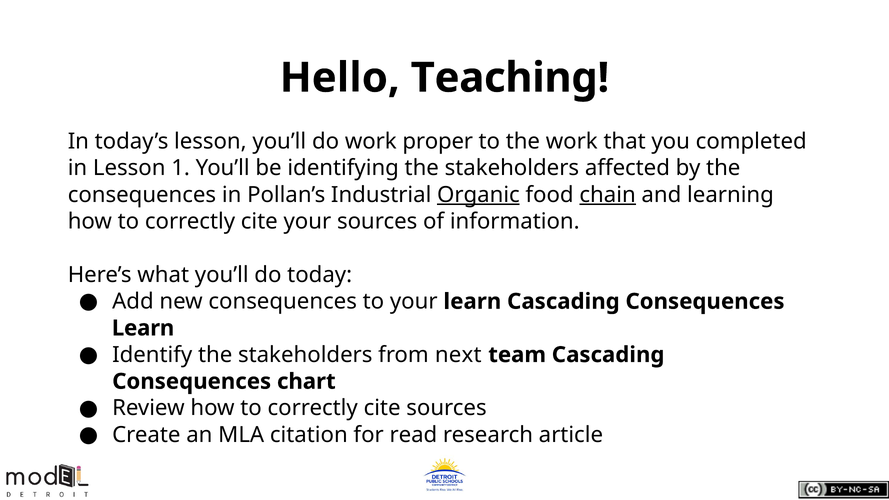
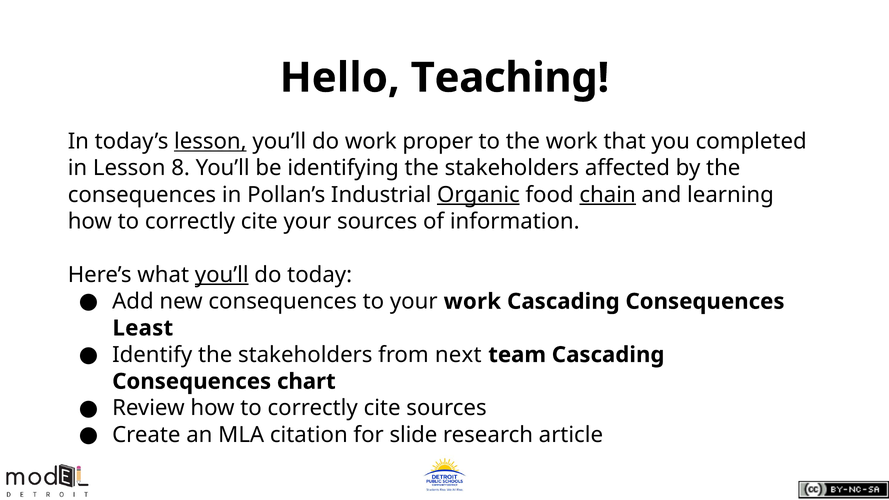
lesson underline: none -> present (210, 141)
1: 1 -> 8 (181, 168)
you’ll underline: none -> present (222, 275)
your learn: learn -> work (472, 302)
Learn: Learn -> Least (143, 328)
read: read -> slide (413, 435)
